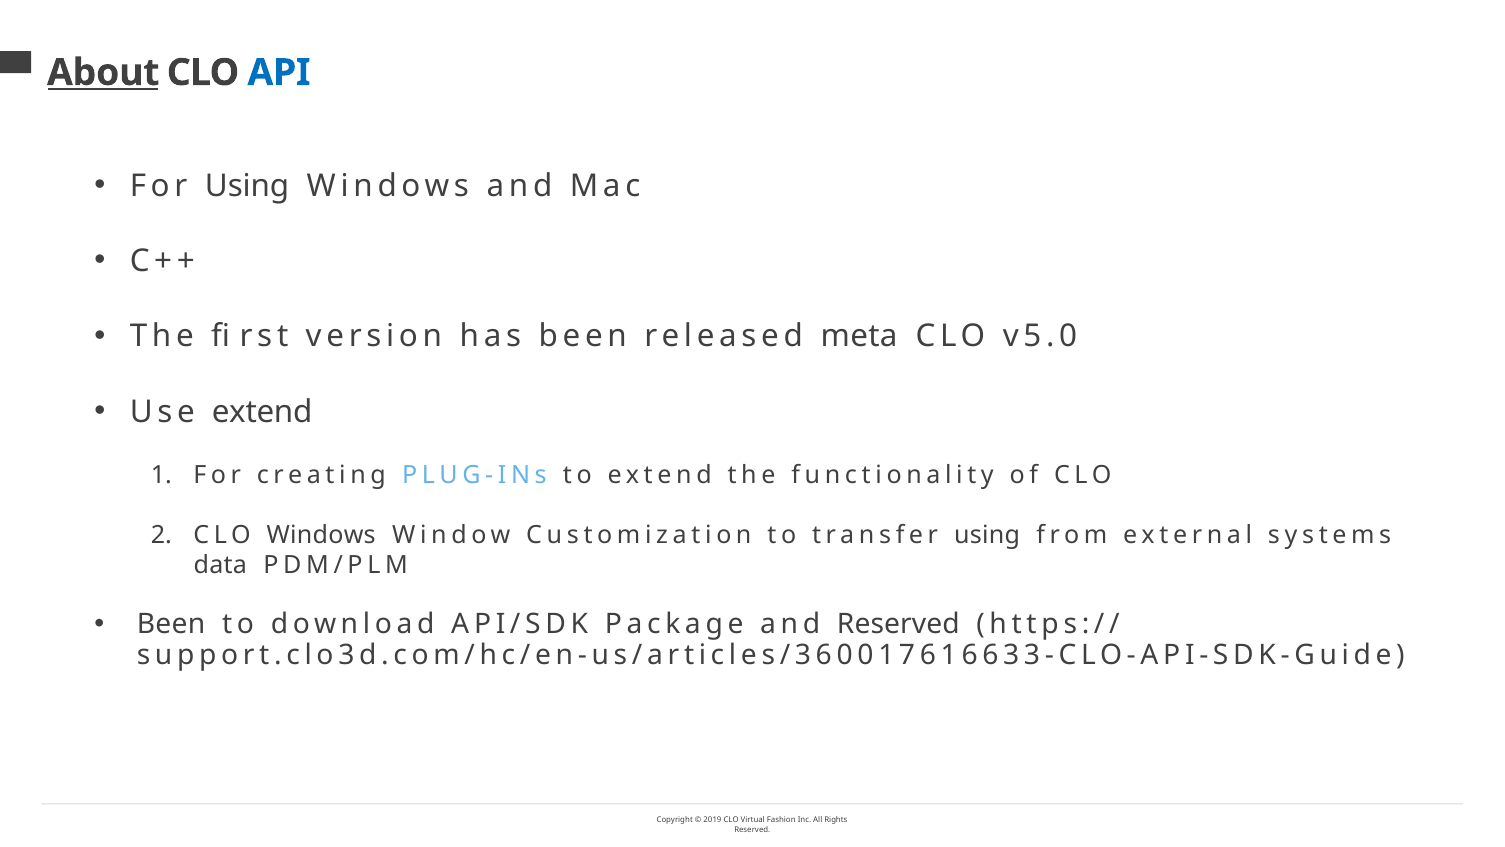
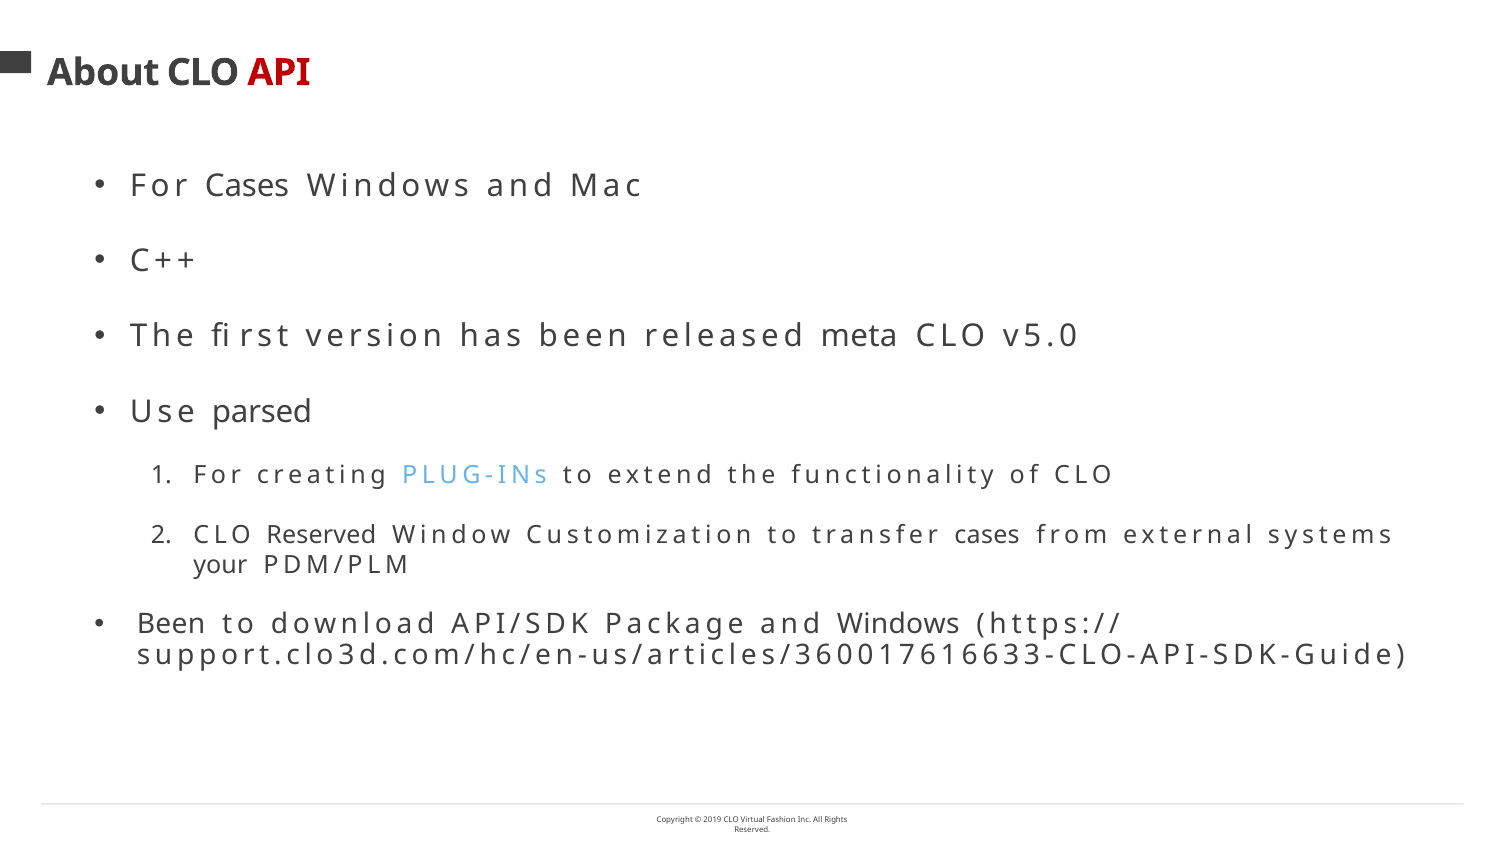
About underline: present -> none (103, 73)
API colour: blue -> red (279, 73)
For Using: Using -> Cases (247, 186)
Use extend: extend -> parsed (262, 412)
CLO Windows: Windows -> Reserved (321, 535)
transfer using: using -> cases (987, 535)
data: data -> your (220, 565)
and Reserved: Reserved -> Windows (898, 624)
